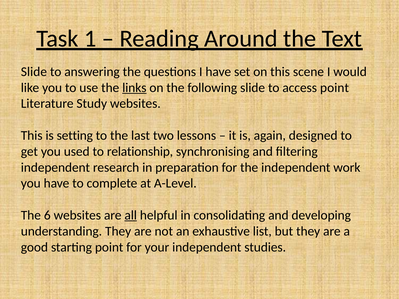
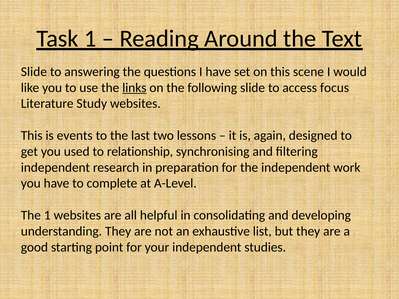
access point: point -> focus (335, 88)
setting: setting -> events (75, 136)
The 6: 6 -> 1 (47, 215)
all underline: present -> none (131, 215)
